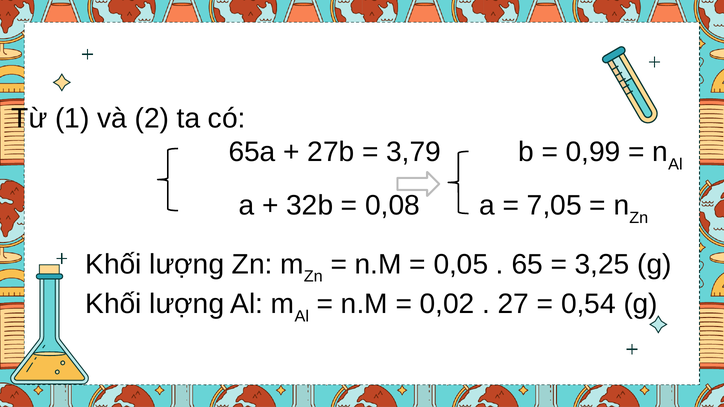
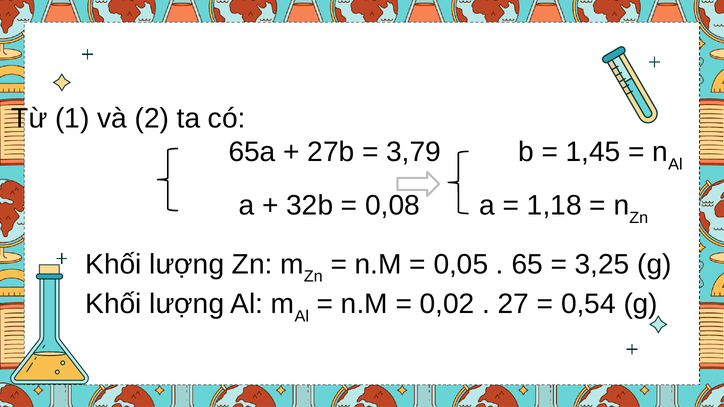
0,99: 0,99 -> 1,45 (593, 152)
7,05: 7,05 -> 1,18 (554, 205)
